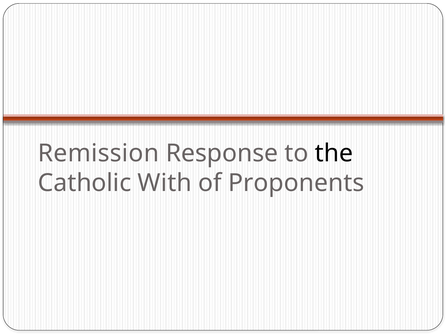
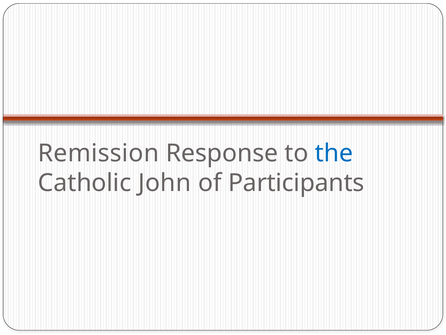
the colour: black -> blue (334, 153)
With: With -> John (165, 183)
Proponents: Proponents -> Participants (296, 183)
